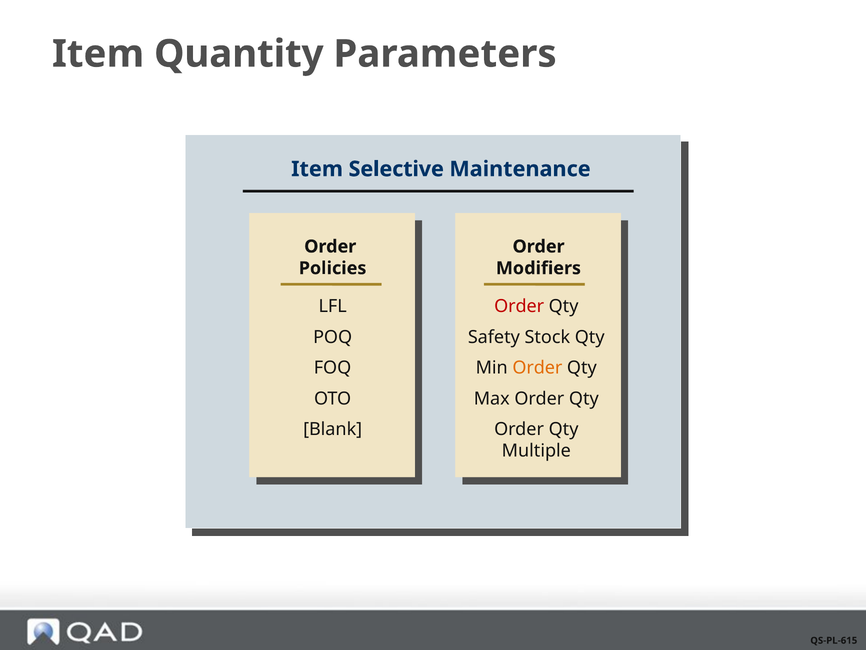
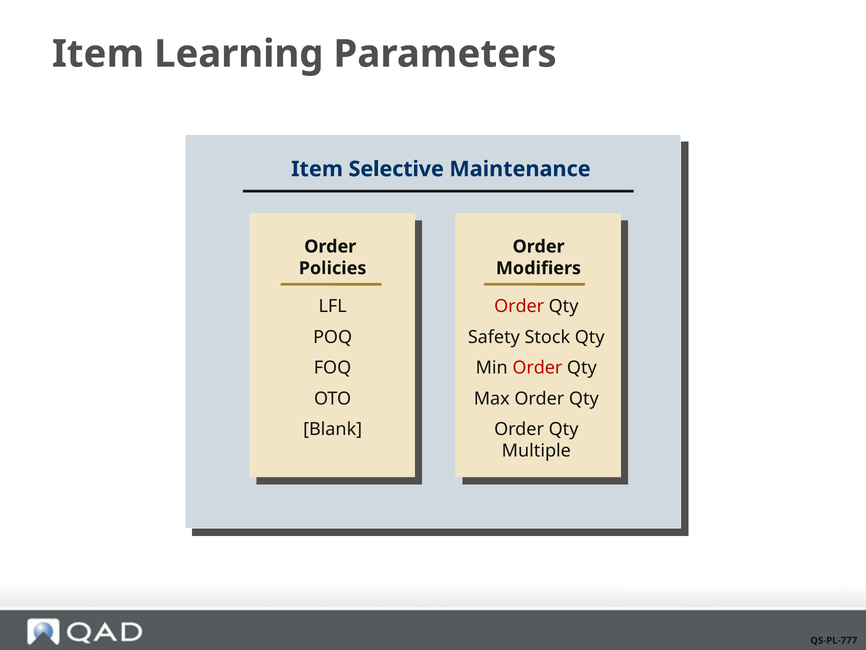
Quantity: Quantity -> Learning (239, 54)
Order colour: orange -> red (537, 368)
QS-PL-615: QS-PL-615 -> QS-PL-777 (834, 640)
